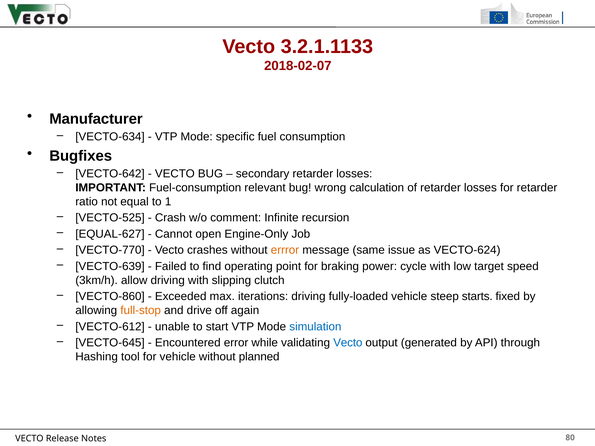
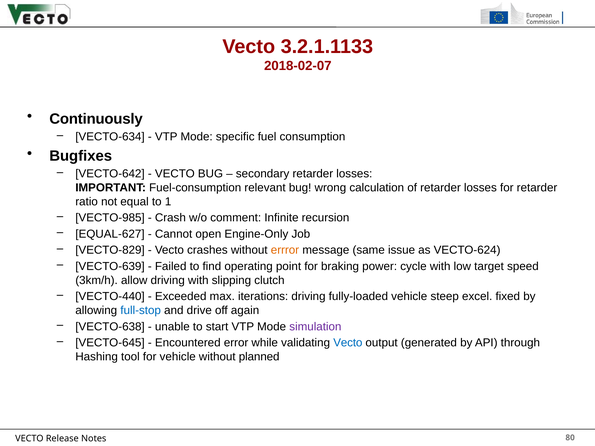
Manufacturer: Manufacturer -> Continuously (96, 119)
VECTO-525: VECTO-525 -> VECTO-985 (110, 218)
VECTO-770: VECTO-770 -> VECTO-829 (110, 250)
VECTO-860: VECTO-860 -> VECTO-440 (110, 297)
starts: starts -> excel (477, 297)
full-stop colour: orange -> blue (141, 311)
VECTO-612: VECTO-612 -> VECTO-638 (110, 327)
simulation colour: blue -> purple (315, 327)
